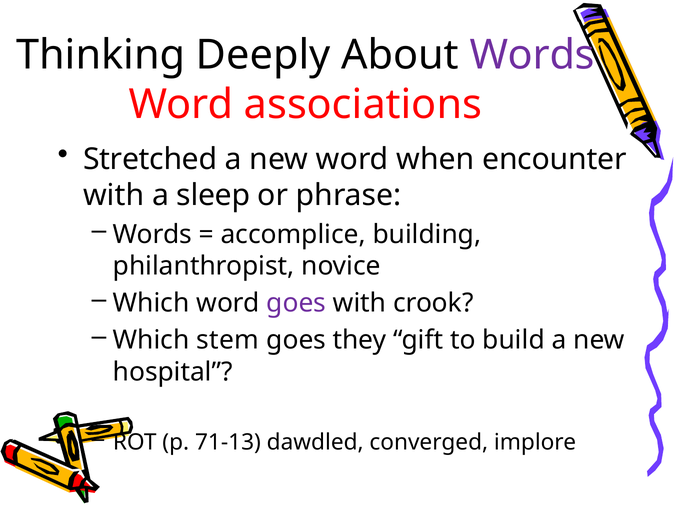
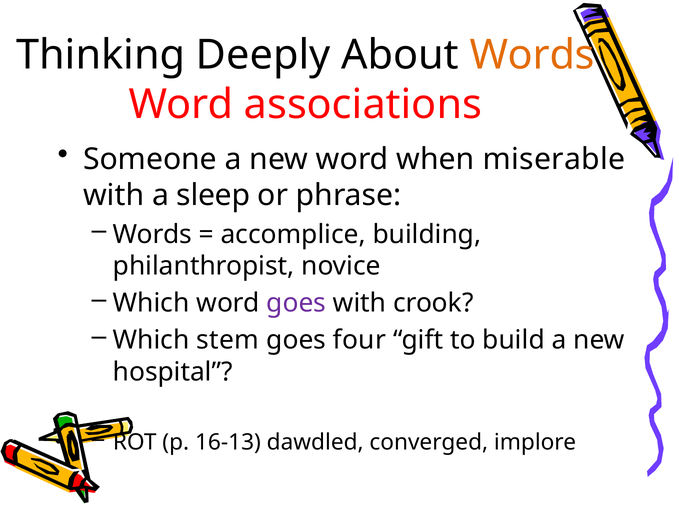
Words colour: purple -> orange (532, 55)
Stretched: Stretched -> Someone (150, 159)
encounter: encounter -> miserable (554, 159)
they: they -> four (359, 340)
71-13: 71-13 -> 16-13 (228, 443)
